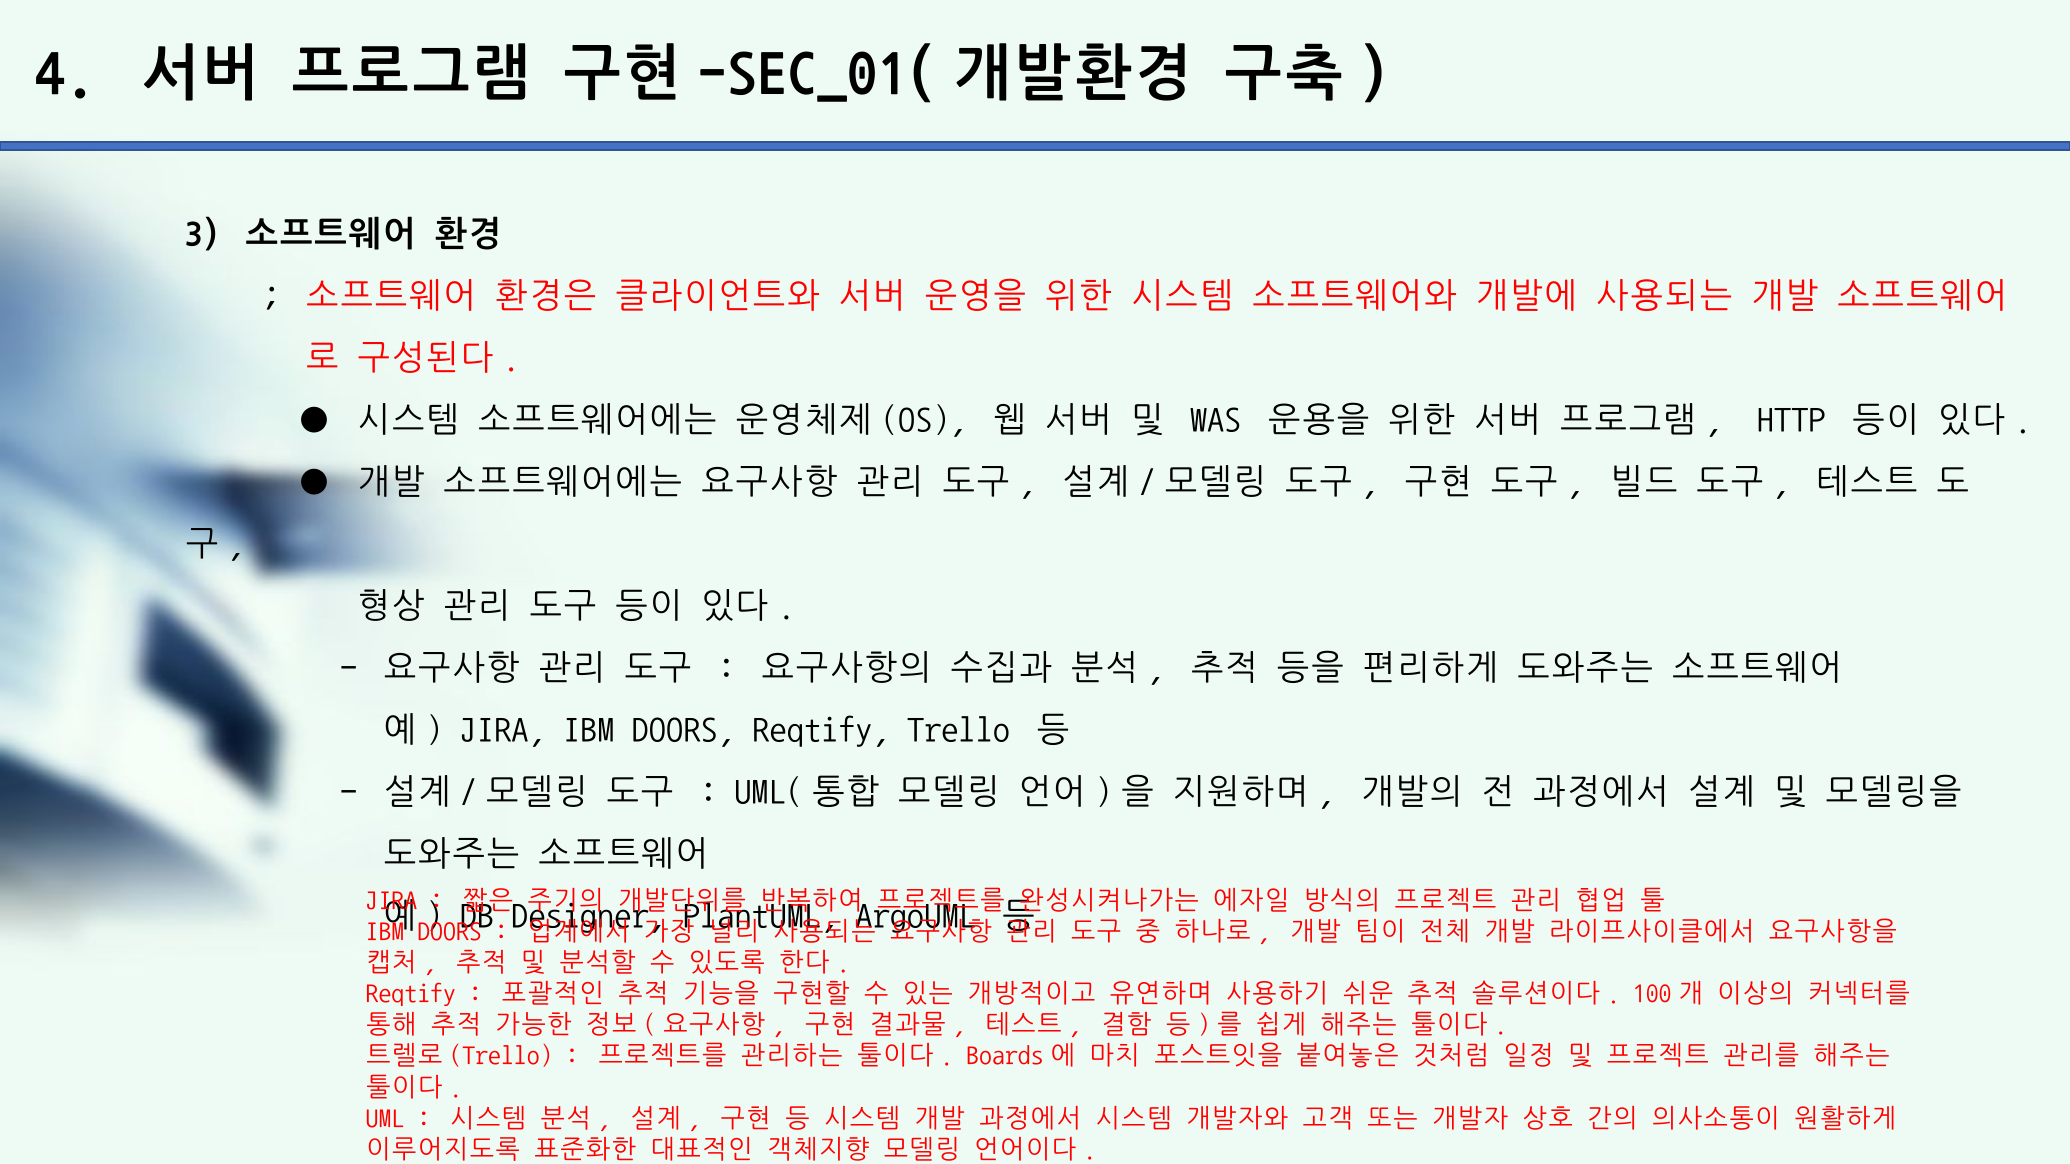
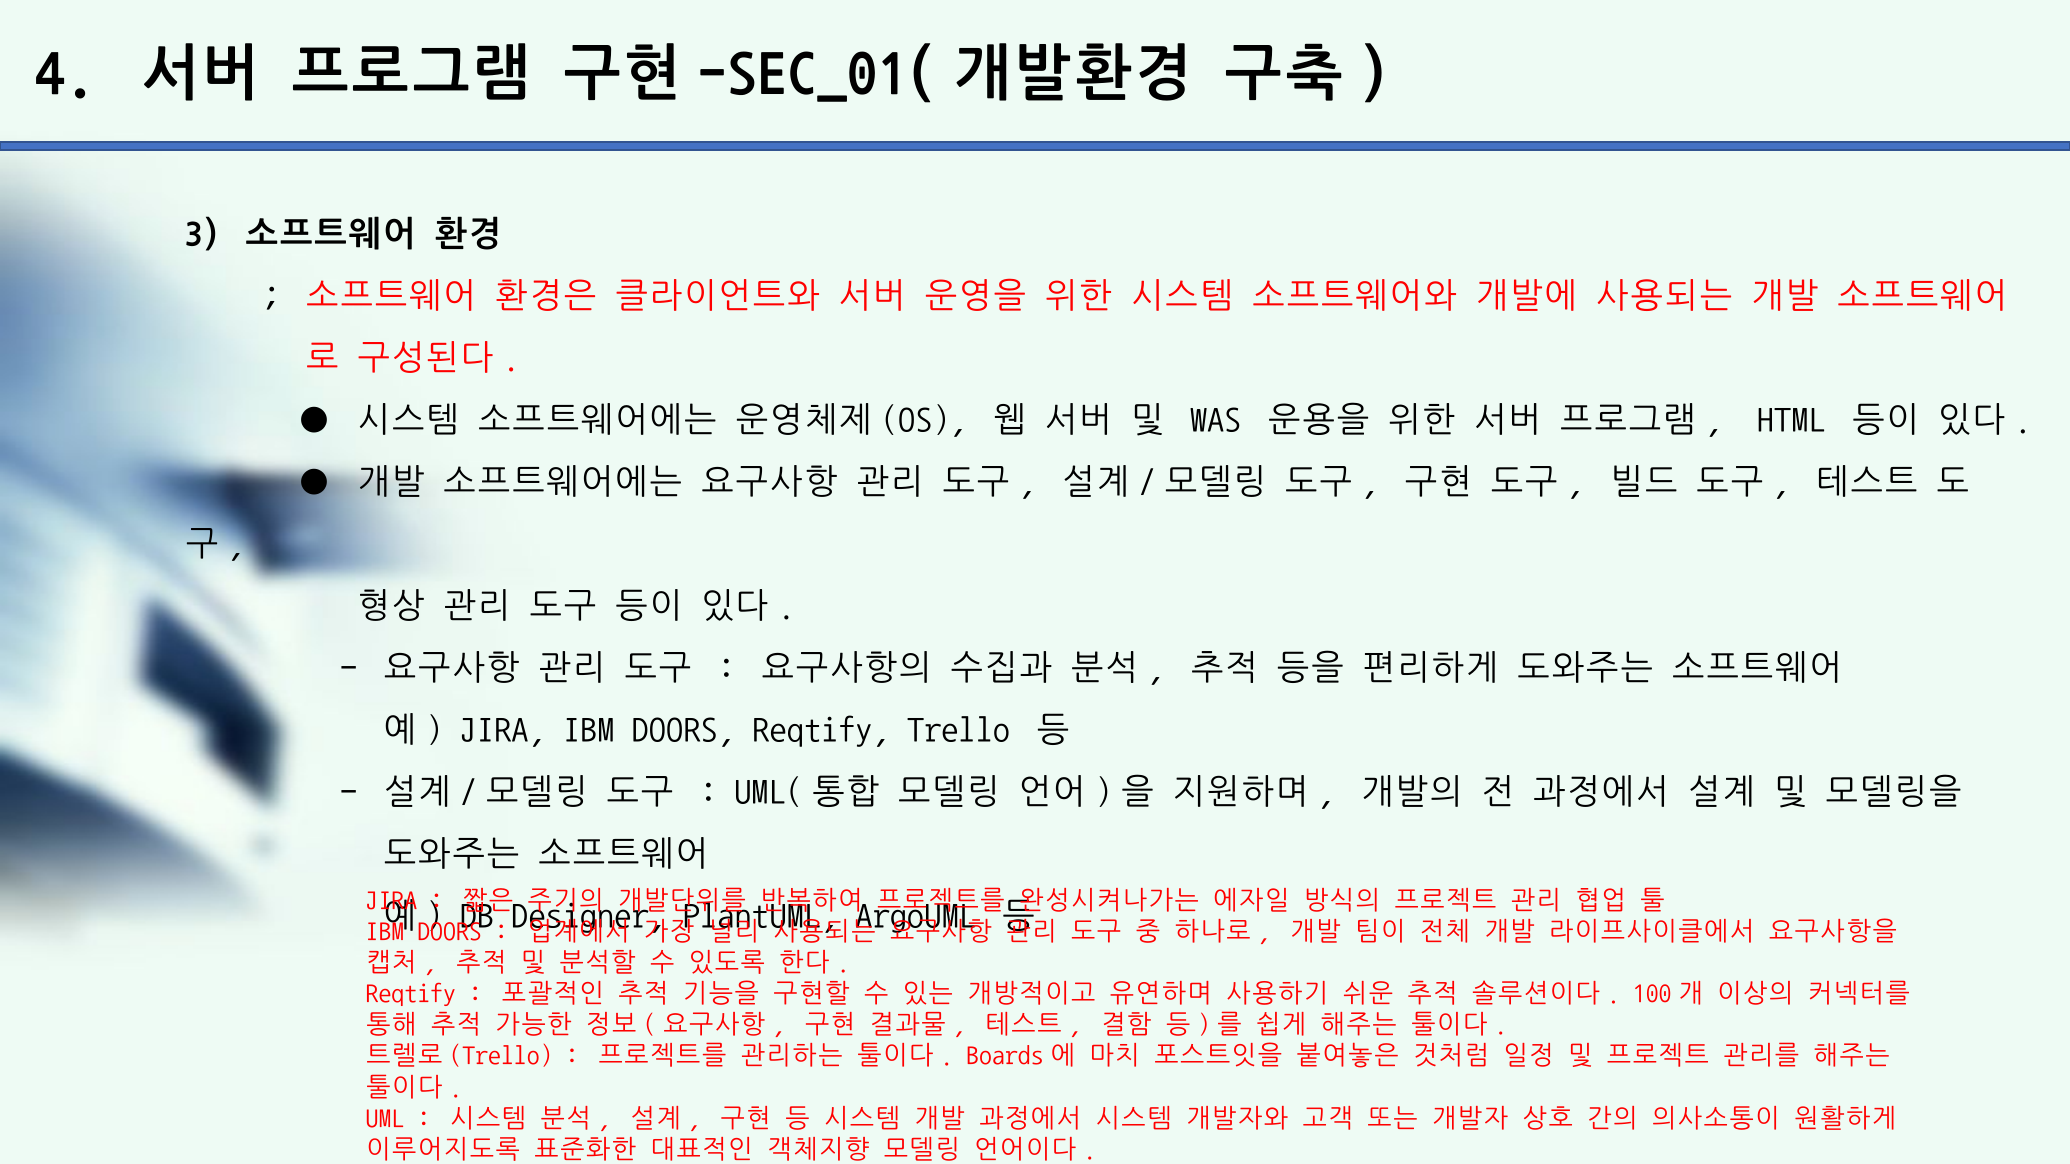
HTTP: HTTP -> HTML (1791, 419)
